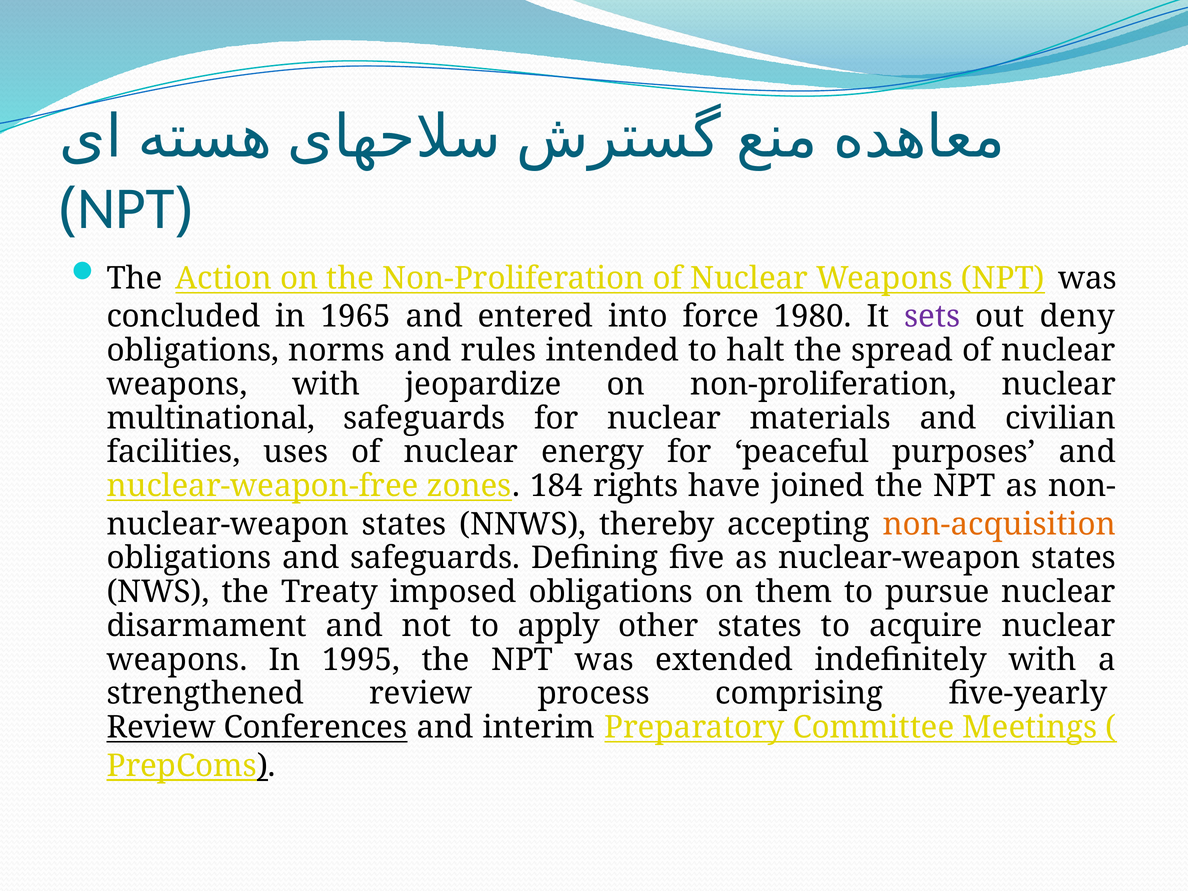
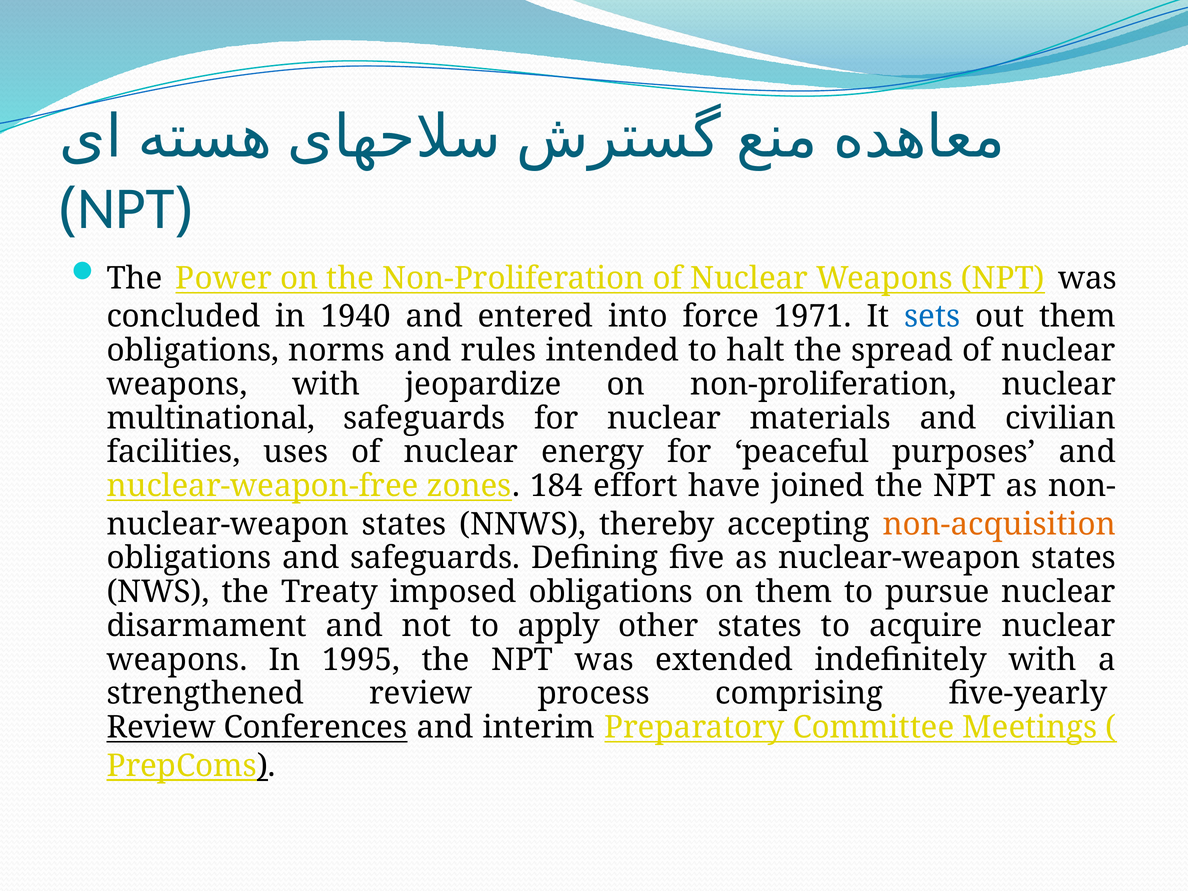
Action: Action -> Power (224, 278)
1965: 1965 -> 1940 (356, 317)
1980: 1980 -> 1971 (813, 317)
sets colour: purple -> blue (932, 317)
out deny: deny -> them (1078, 317)
rights: rights -> effort (635, 486)
